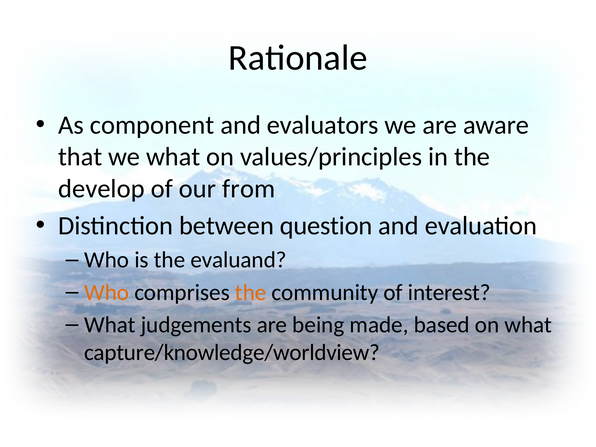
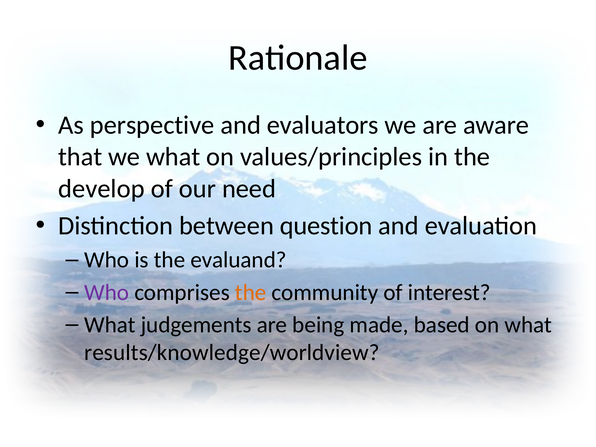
component: component -> perspective (152, 125)
from: from -> need (249, 189)
Who colour: orange -> purple (107, 292)
capture/knowledge/worldview: capture/knowledge/worldview -> results/knowledge/worldview (232, 353)
